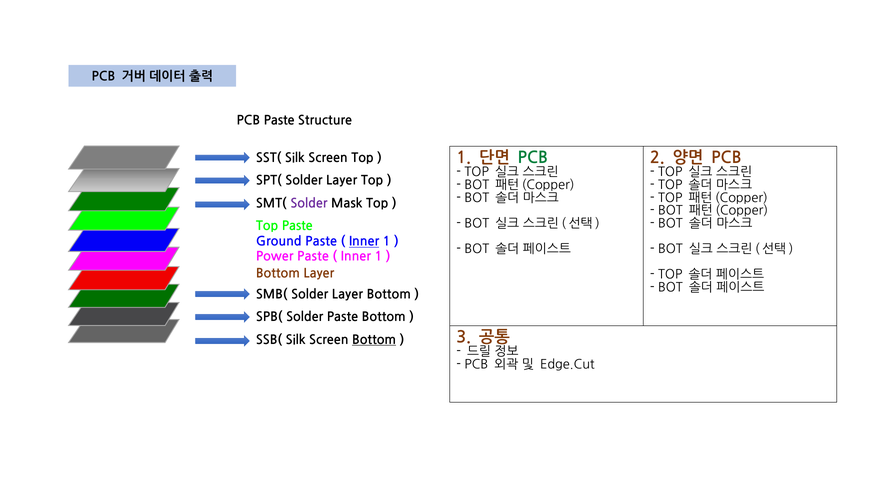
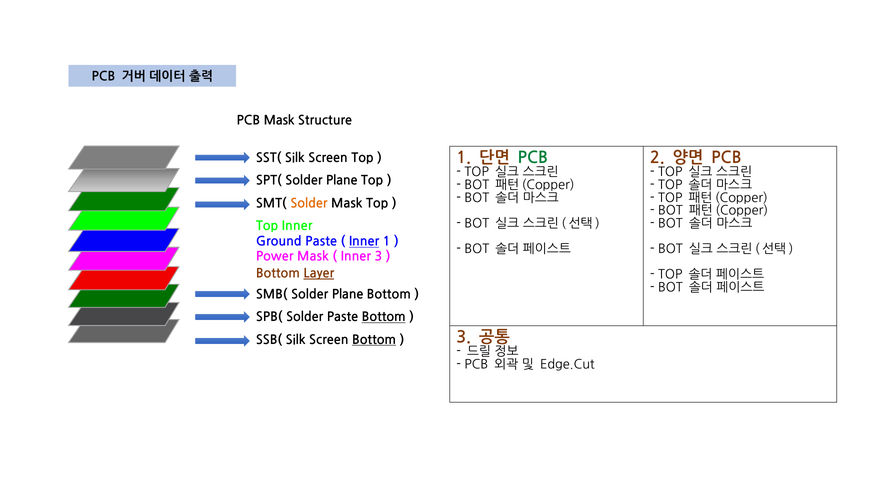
PCB Paste: Paste -> Mask (279, 120)
SPT( Solder Layer: Layer -> Plane (342, 181)
Solder colour: purple -> orange (309, 203)
Top Paste: Paste -> Inner (297, 226)
Power Paste: Paste -> Mask (313, 256)
1: 1 -> 3 (378, 256)
Layer underline: none -> present (319, 273)
SMB( Solder Layer: Layer -> Plane (348, 294)
Bottom underline: none -> present (384, 317)
